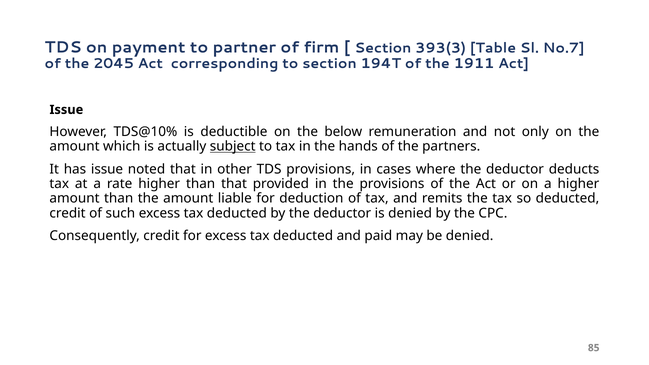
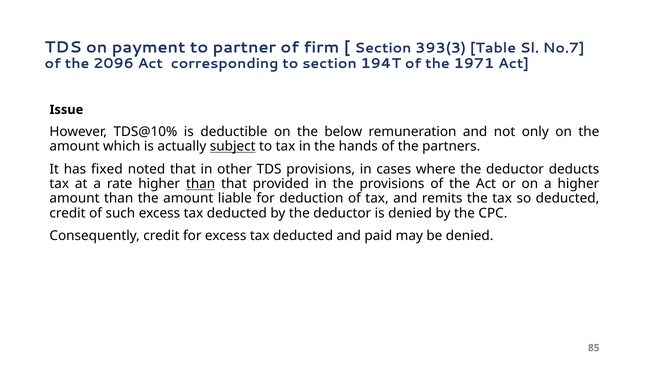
2045: 2045 -> 2096 (114, 64)
1911: 1911 -> 1971 (474, 64)
has issue: issue -> fixed (107, 169)
than underline: none -> present (201, 184)
